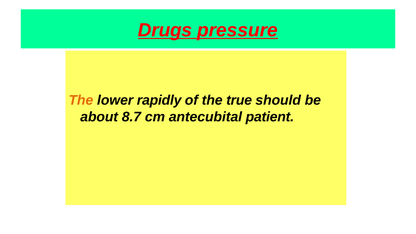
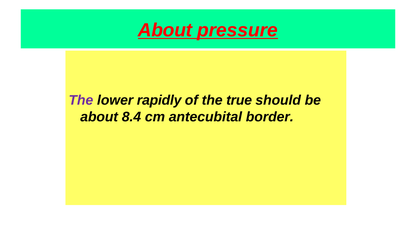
Drugs: Drugs -> About (165, 30)
The colour: orange -> purple (81, 100)
8.7: 8.7 -> 8.4 (131, 117)
patient: patient -> border (270, 117)
